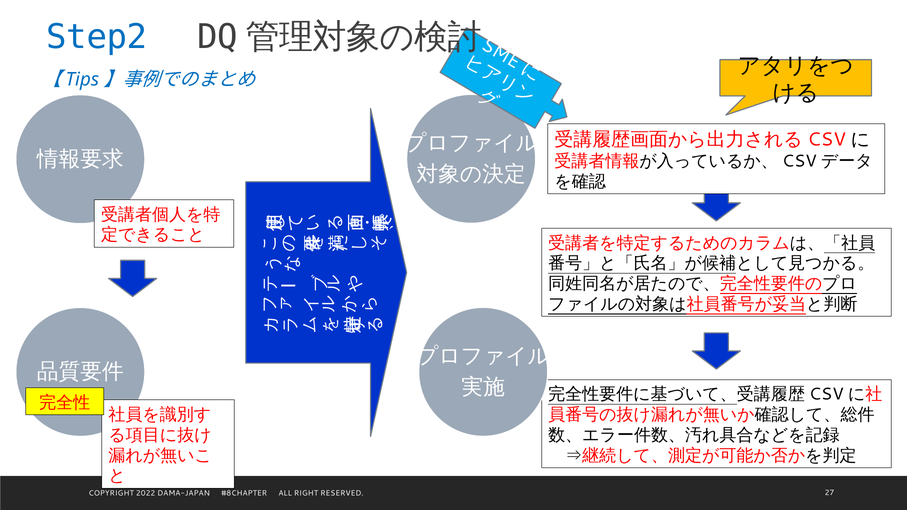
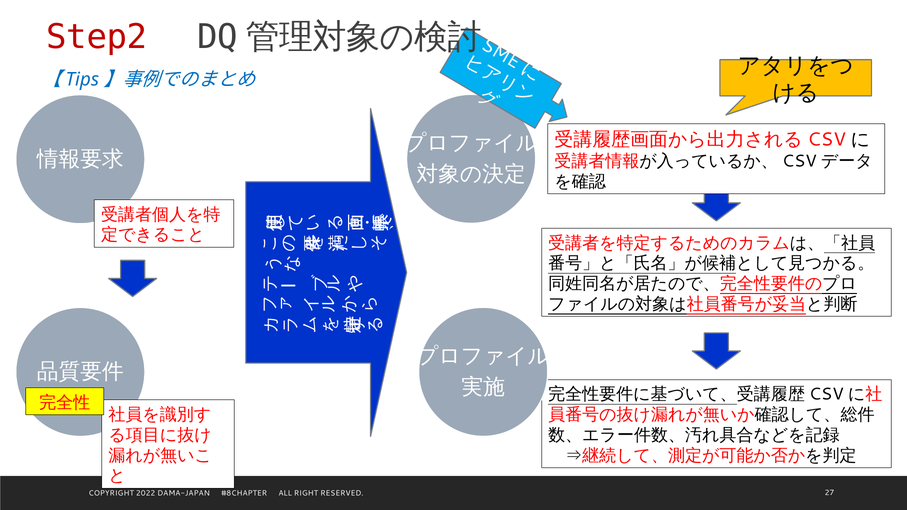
Step2 colour: blue -> red (97, 37)
